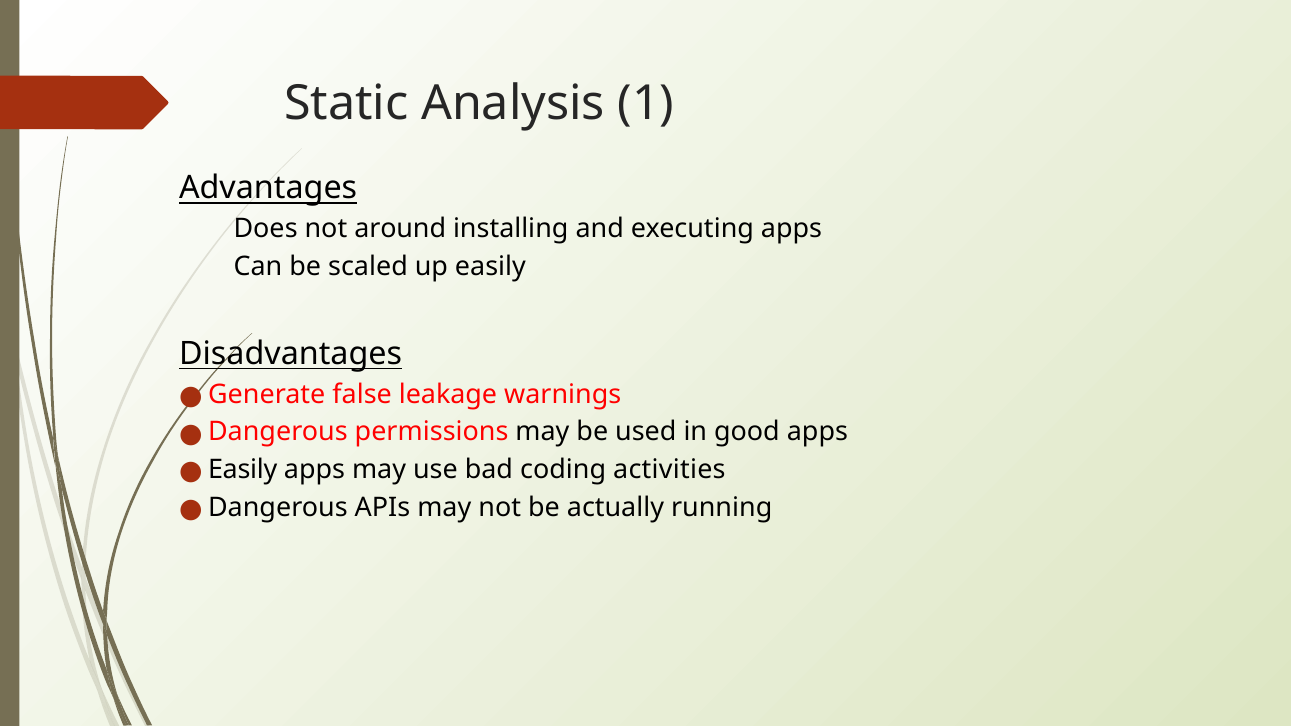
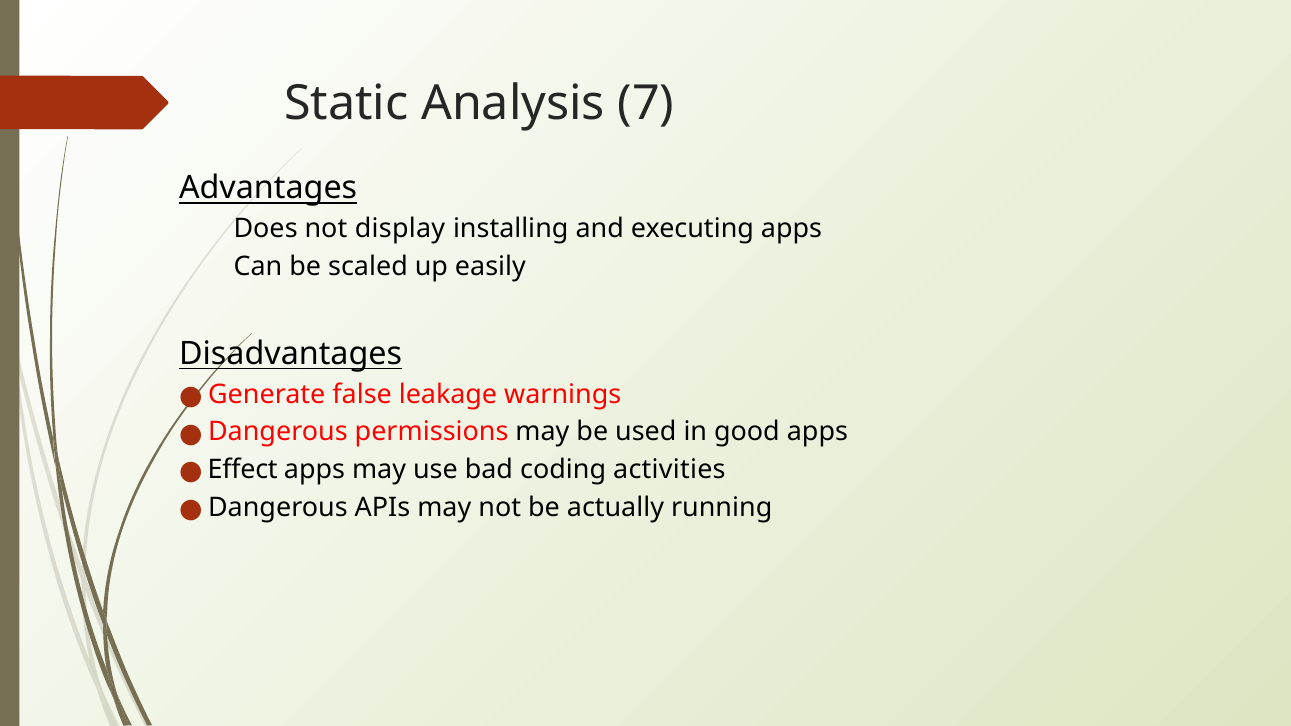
1: 1 -> 7 (646, 103)
around: around -> display (400, 229)
Easily: Easily -> Effect (243, 470)
